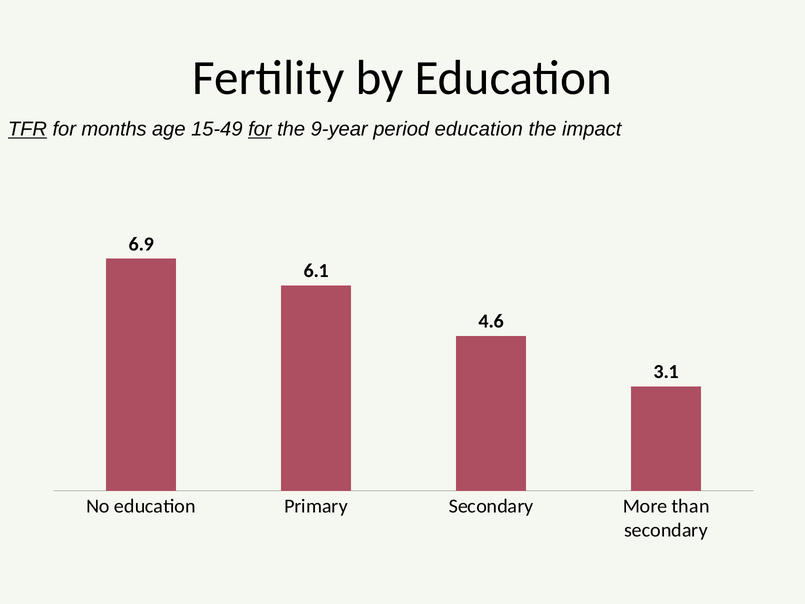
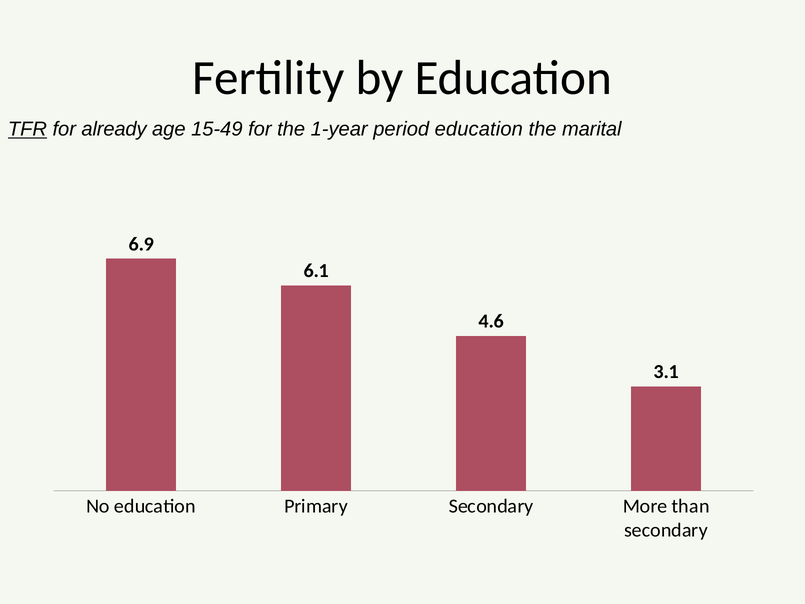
months: months -> already (114, 129)
for underline: present -> none (260, 129)
9-year: 9-year -> 1-year (339, 129)
impact: impact -> marital (592, 129)
